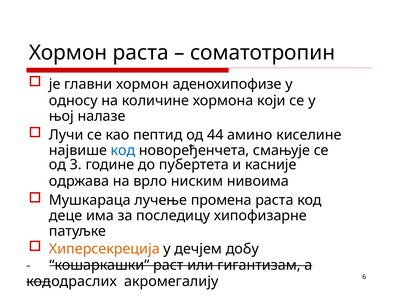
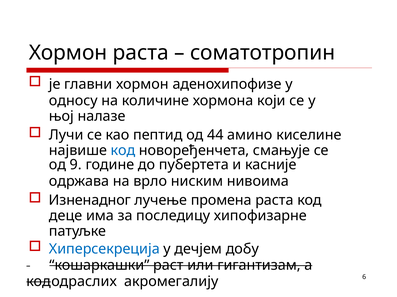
3: 3 -> 9 (76, 165)
Мушкарaцa: Мушкарaцa -> Изненадног (90, 201)
Хиперсекреција colour: orange -> blue (104, 249)
